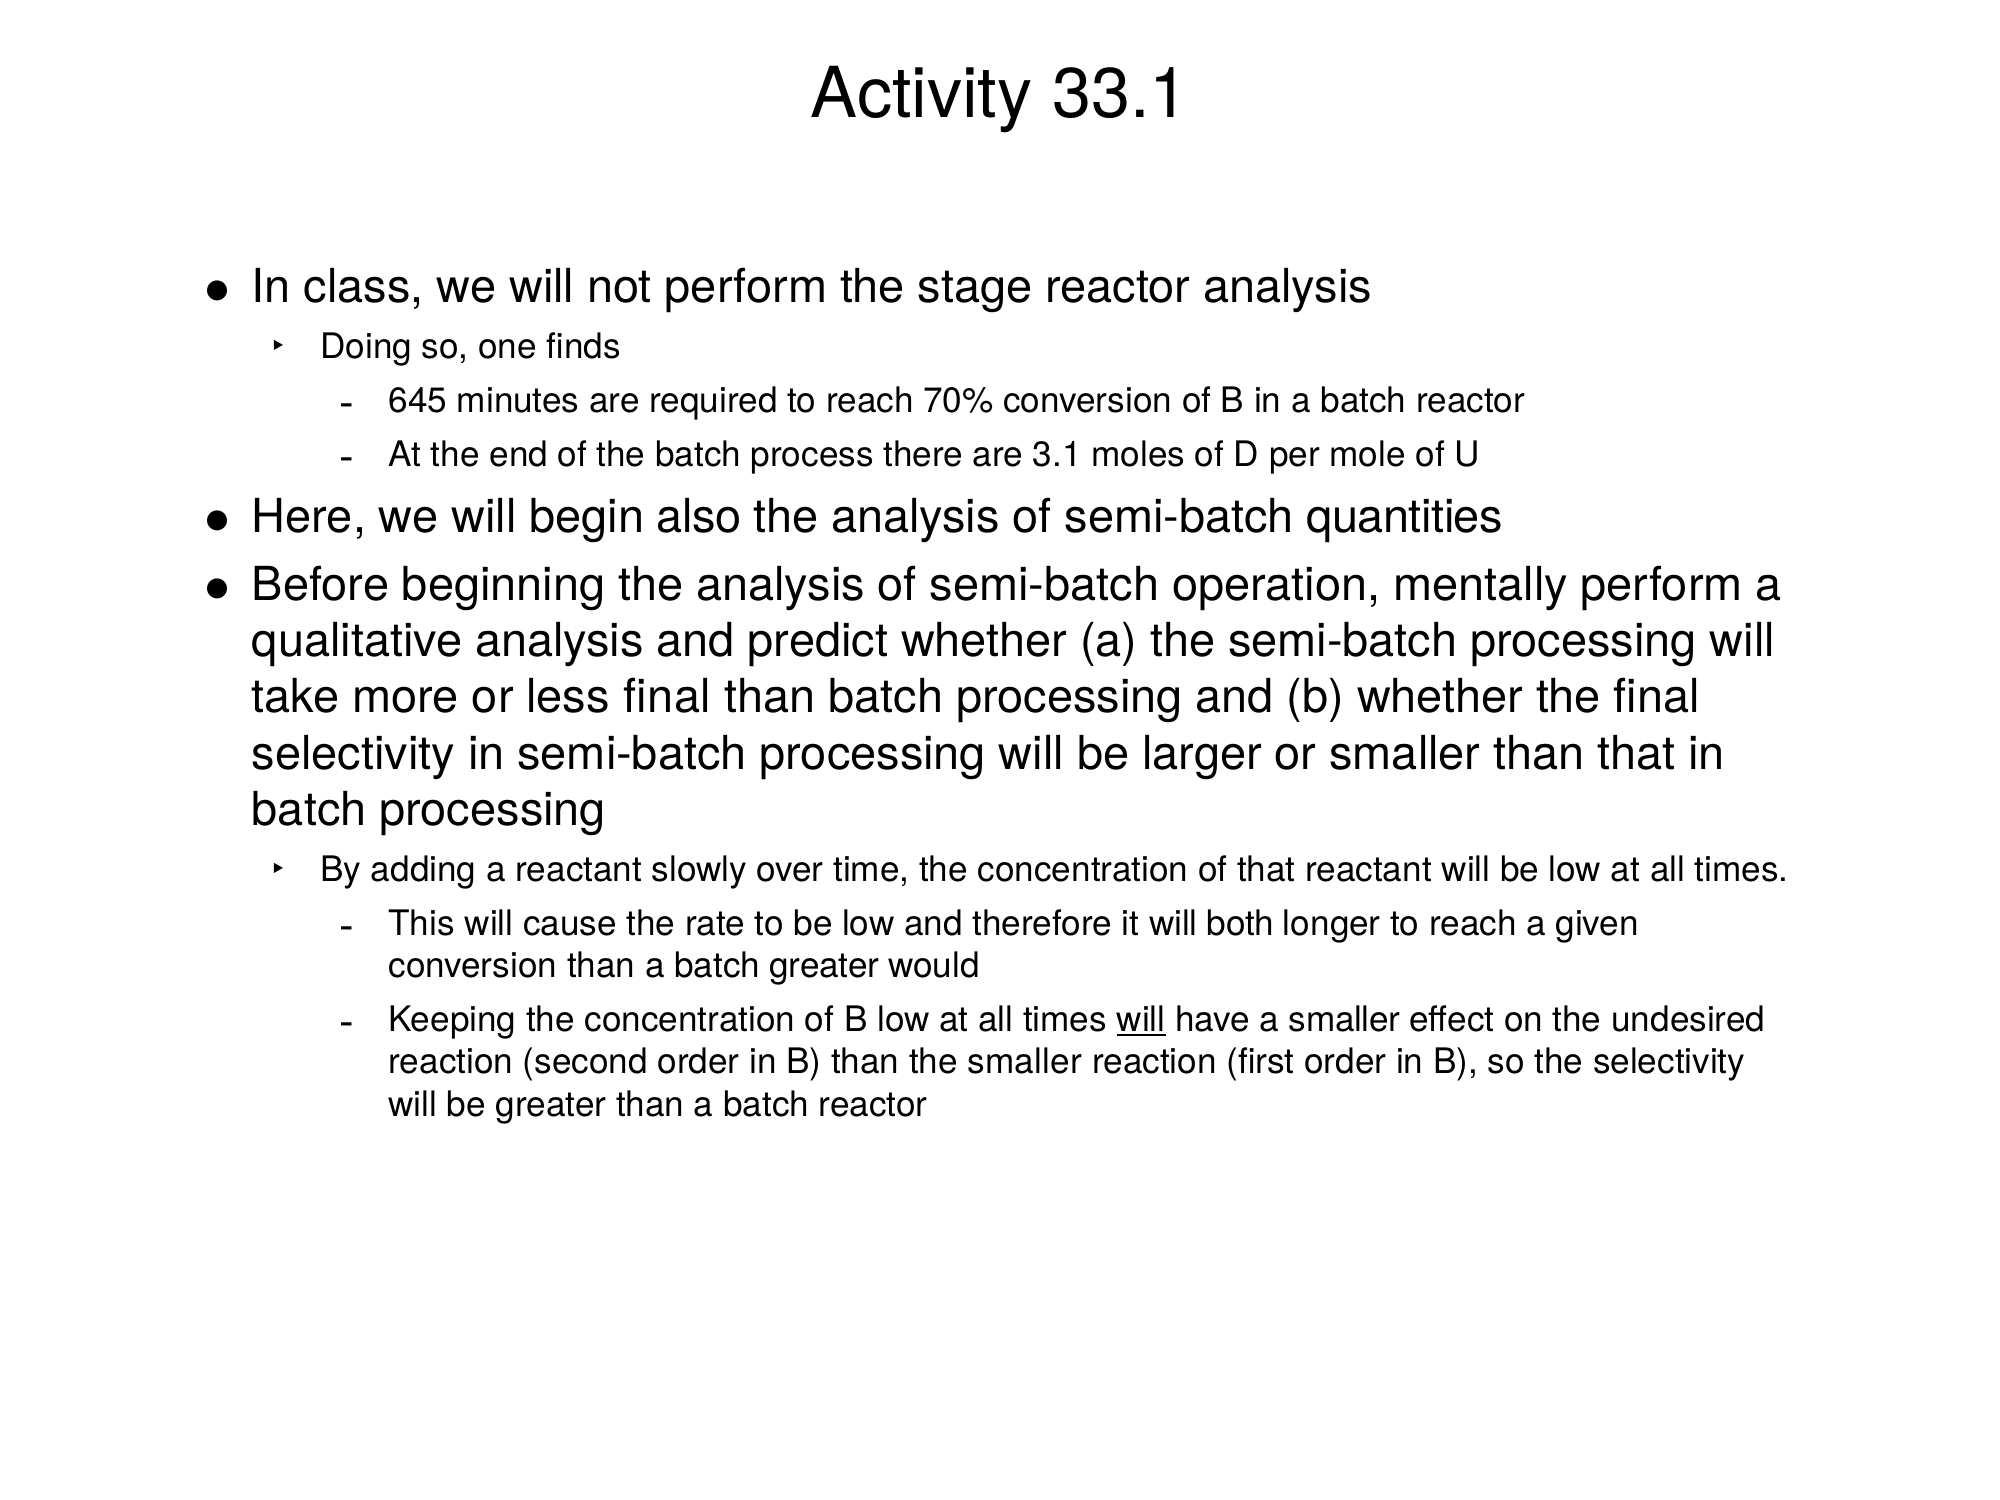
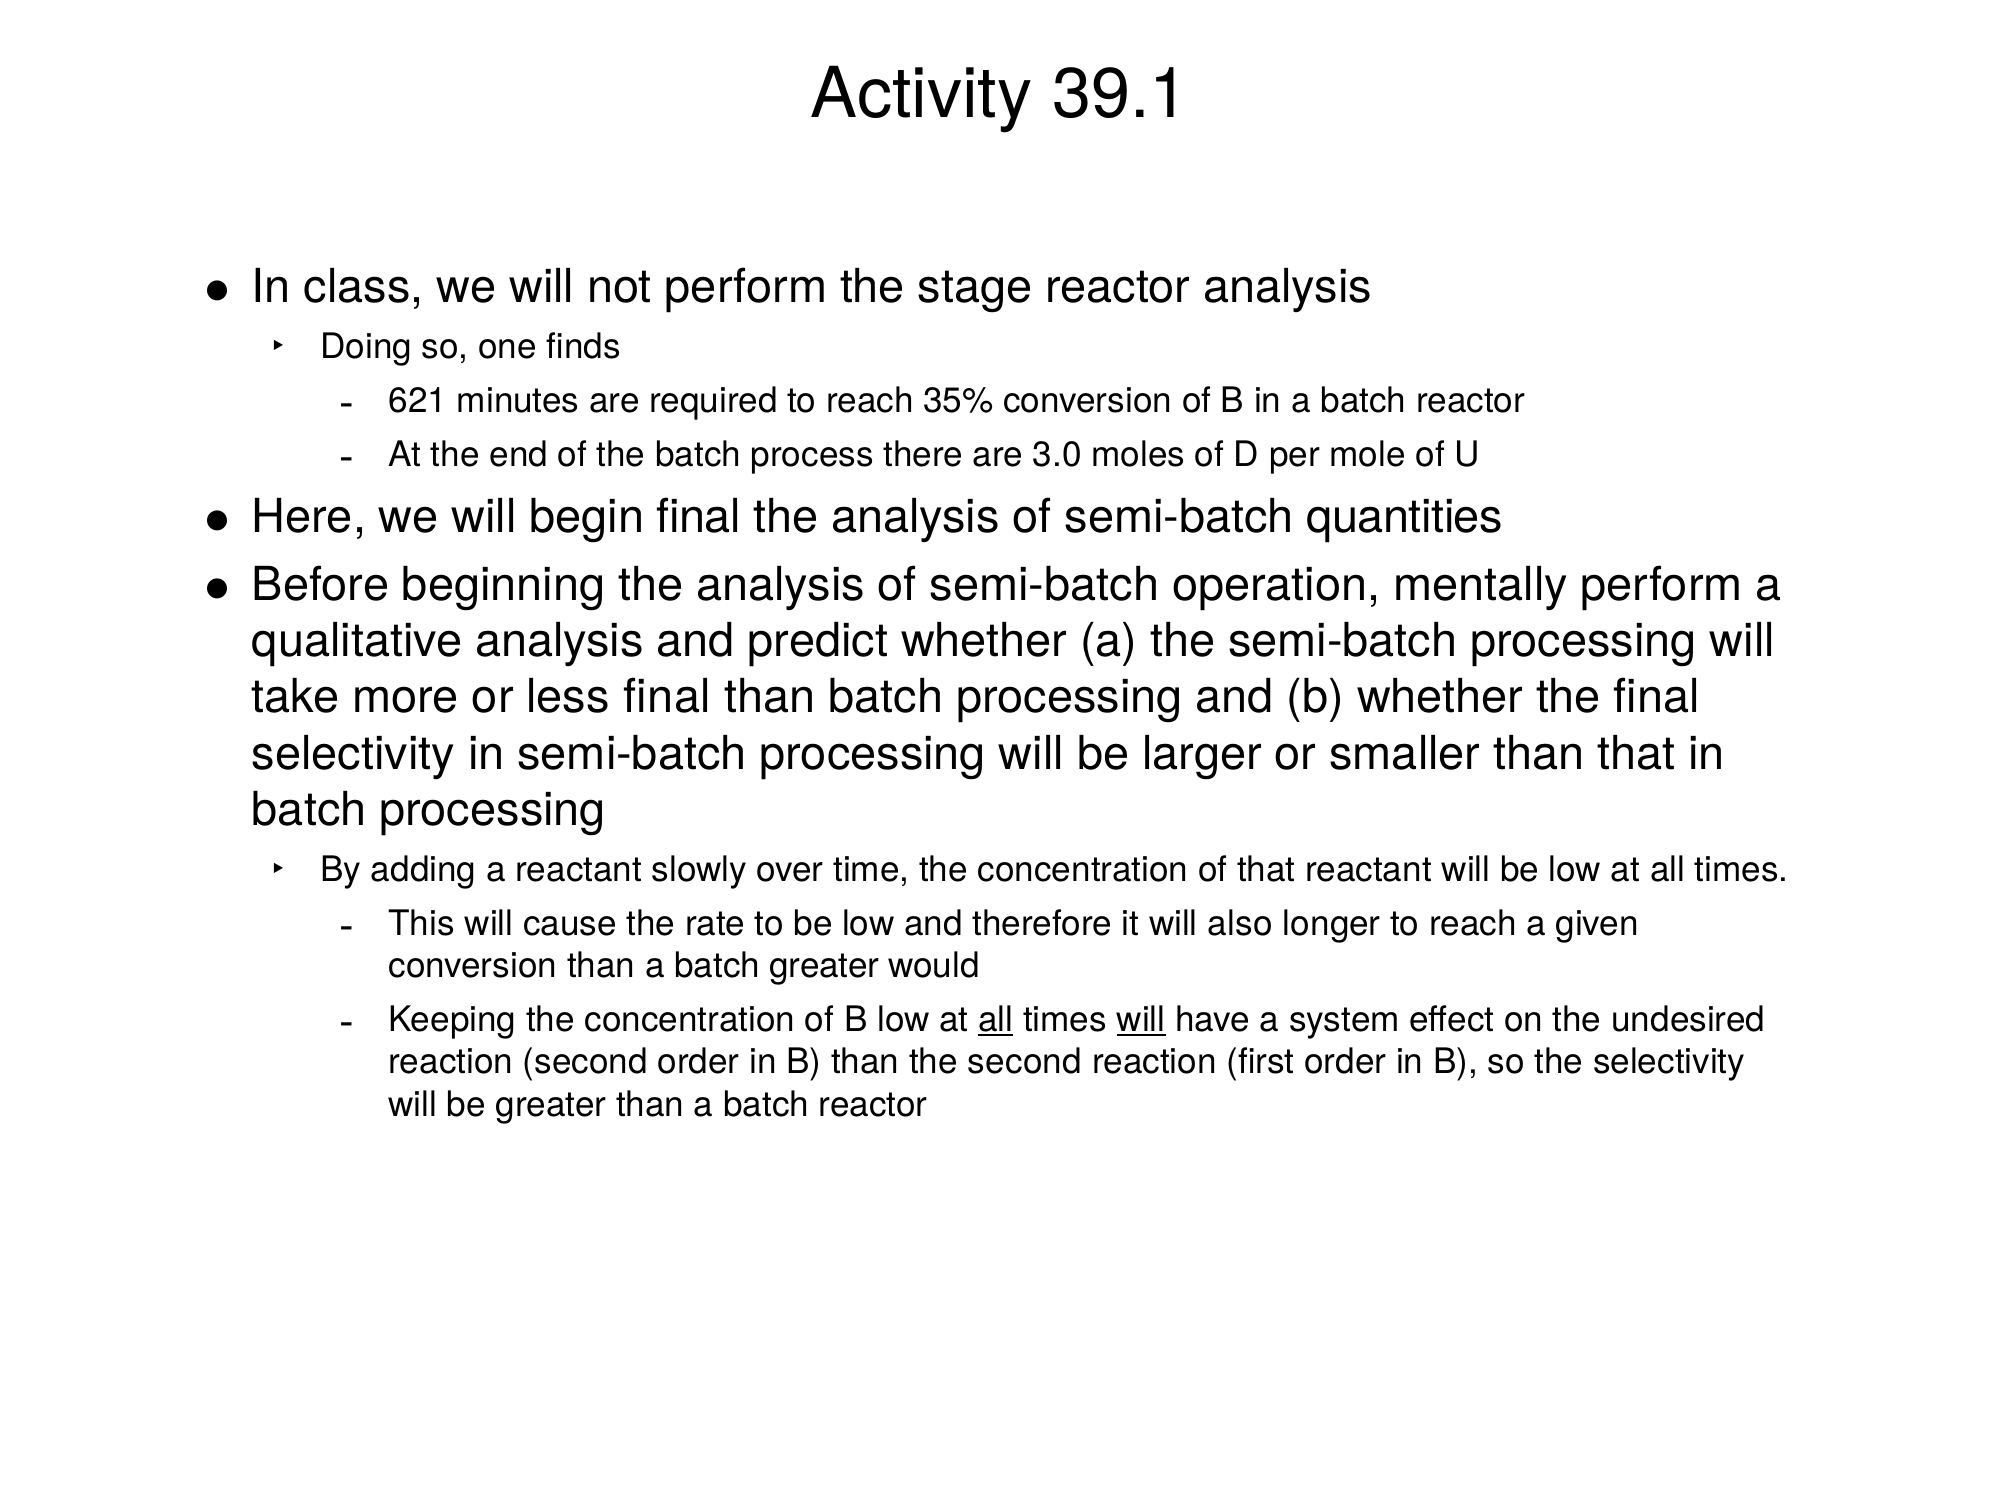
33.1: 33.1 -> 39.1 (1121, 94)
645: 645 -> 621 (418, 401)
70%: 70% -> 35% (959, 401)
3.1: 3.1 -> 3.0 (1057, 455)
begin also: also -> final (699, 517)
both: both -> also (1240, 924)
all underline: none -> present (996, 1020)
a smaller: smaller -> system (1344, 1020)
the smaller: smaller -> second (1025, 1062)
